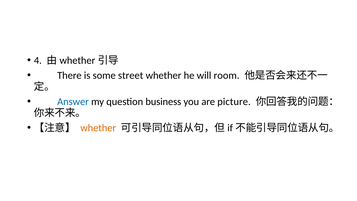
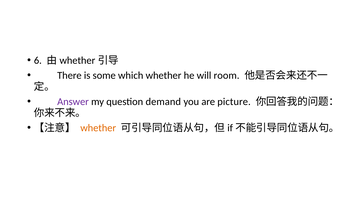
4: 4 -> 6 (38, 60)
street: street -> which (131, 75)
Answer colour: blue -> purple (73, 102)
business: business -> demand (163, 102)
